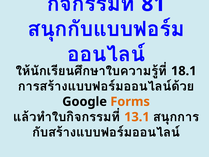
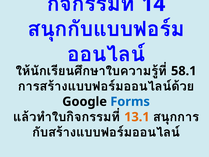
81: 81 -> 14 (153, 4)
18.1: 18.1 -> 58.1 (184, 71)
Forms colour: orange -> blue (130, 101)
